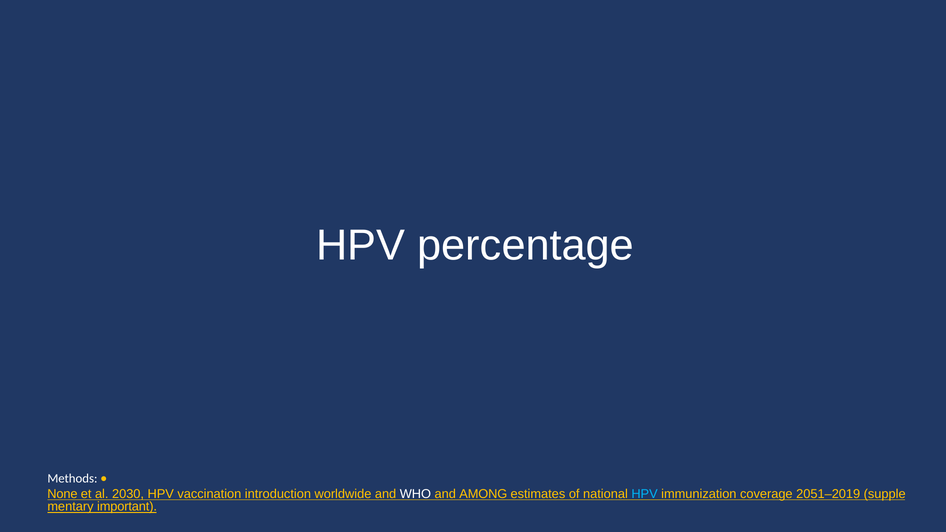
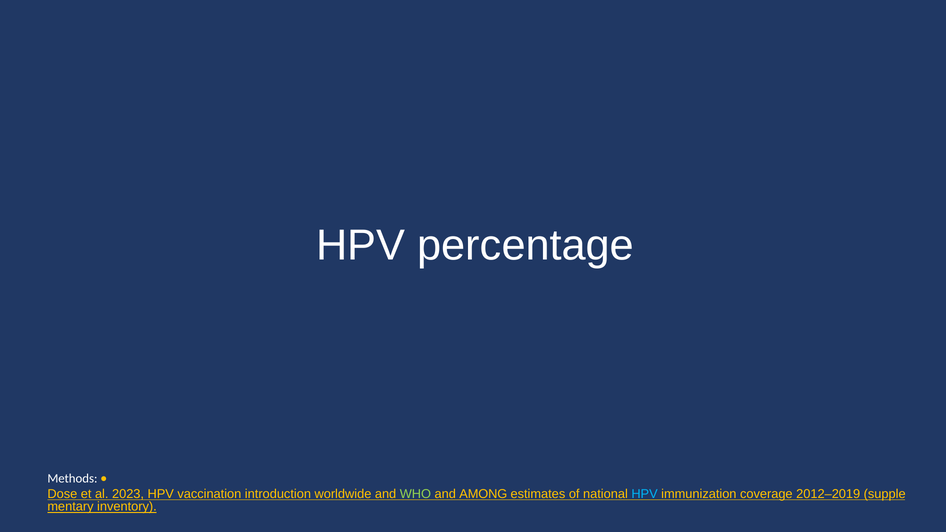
None: None -> Dose (62, 494)
2030: 2030 -> 2023 (128, 494)
WHO colour: white -> light green (415, 494)
2051–2019: 2051–2019 -> 2012–2019 (828, 494)
important: important -> inventory (127, 507)
